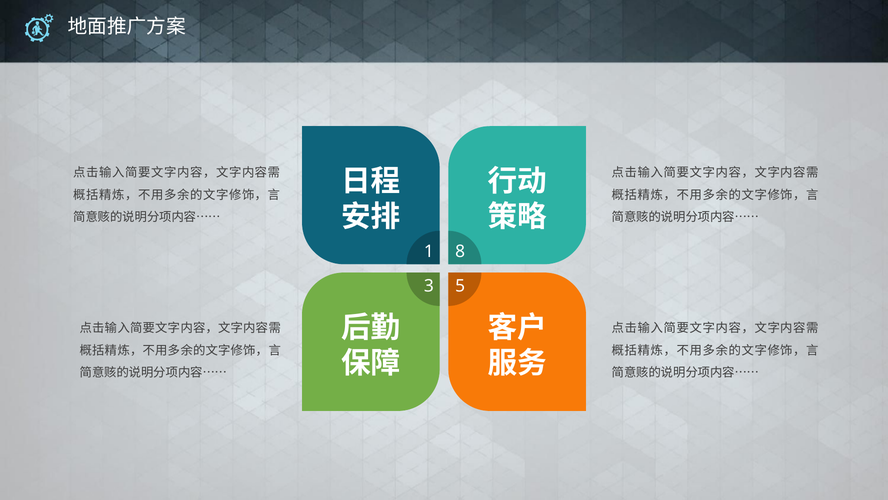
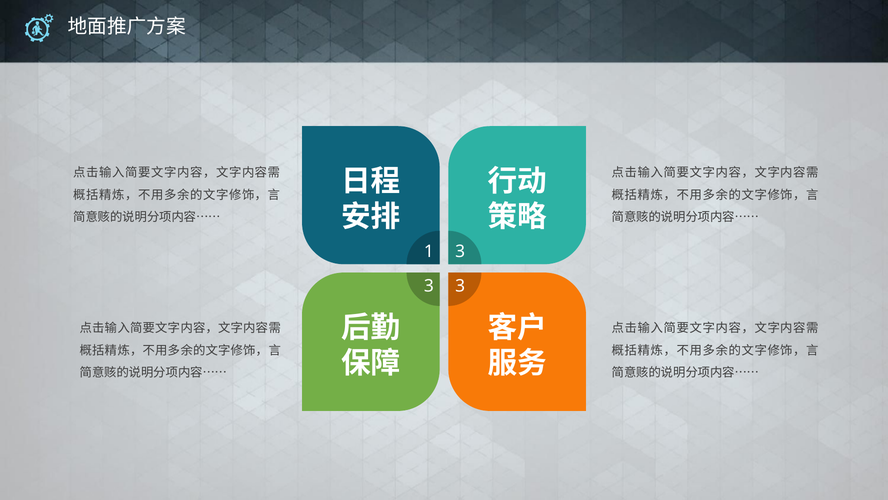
1 8: 8 -> 3 (460, 251)
5: 5 -> 3 (460, 286)
